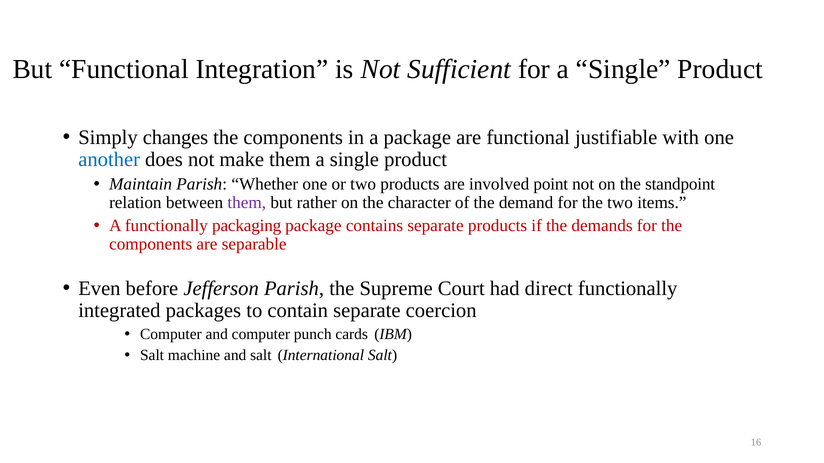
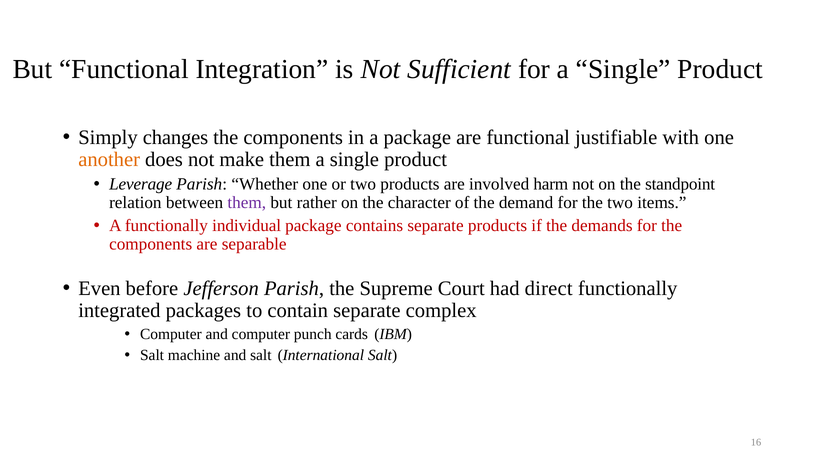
another colour: blue -> orange (109, 160)
Maintain: Maintain -> Leverage (141, 184)
point: point -> harm (551, 184)
packaging: packaging -> individual (247, 226)
coercion: coercion -> complex (441, 311)
